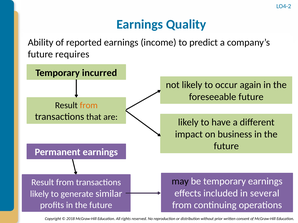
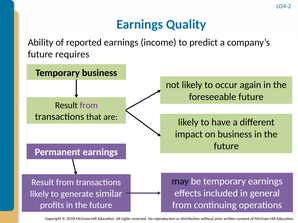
Temporary incurred: incurred -> business (100, 73)
from colour: orange -> purple (89, 105)
several: several -> general (265, 194)
